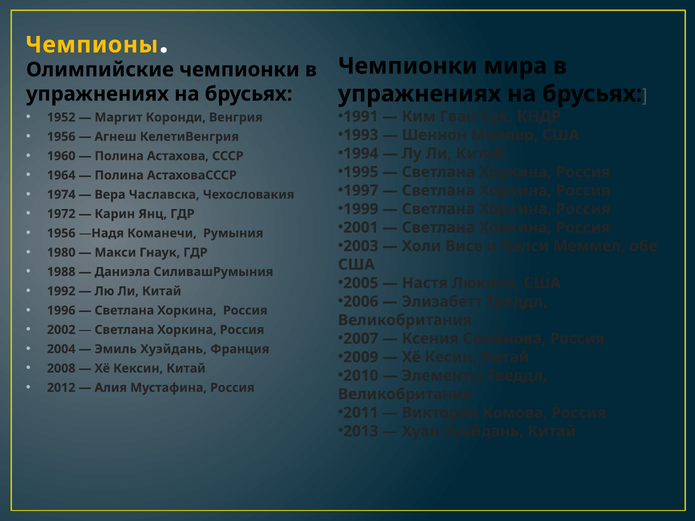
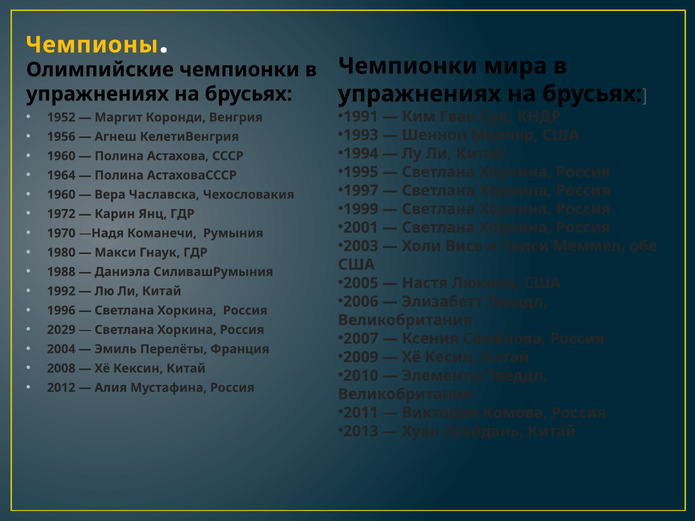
1974: 1974 -> 1960 (61, 195)
1956: 1956 -> 1970 (61, 233)
2002: 2002 -> 2029 (61, 330)
Эмиль Хуэйдань: Хуэйдань -> Перелёты (174, 349)
